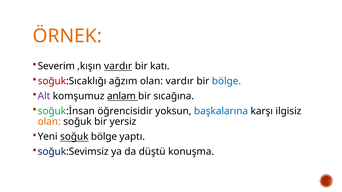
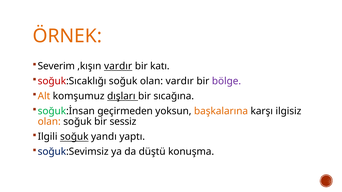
soğuk:Sıcaklığı ağzım: ağzım -> soğuk (123, 81)
bölge colour: blue -> purple (226, 81)
Alt colour: purple -> orange (44, 96)
anlam: anlam -> dışları (121, 96)
öğrencisidir: öğrencisidir -> geçirmeden (125, 111)
başkalarına colour: blue -> orange (221, 111)
yersiz: yersiz -> sessiz (123, 122)
Yeni: Yeni -> Ilgili (48, 137)
soğuk bölge: bölge -> yandı (104, 137)
